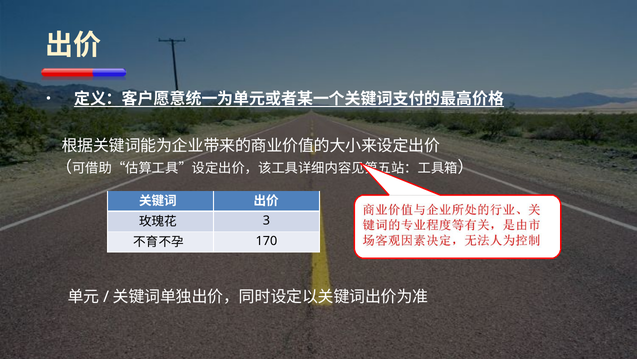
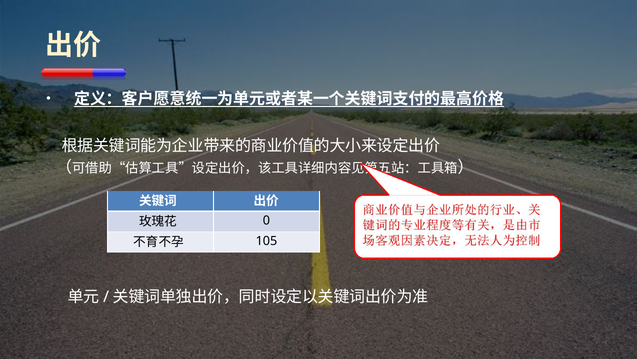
3: 3 -> 0 (266, 220)
170: 170 -> 105 (266, 241)
